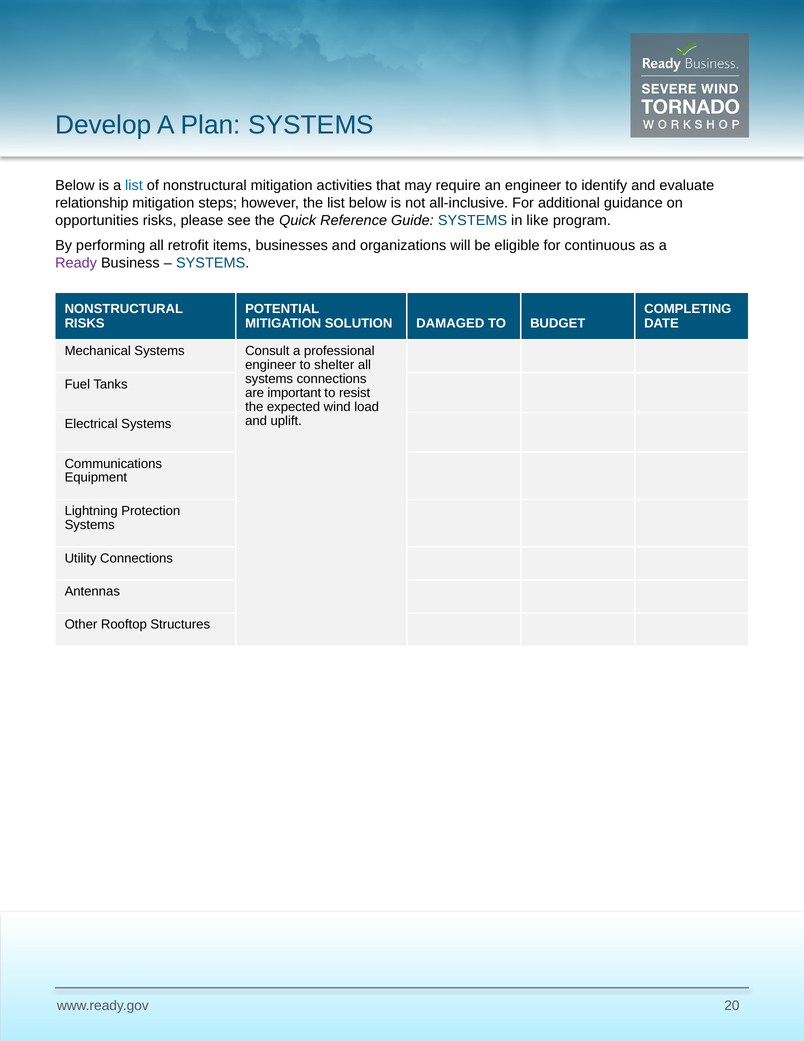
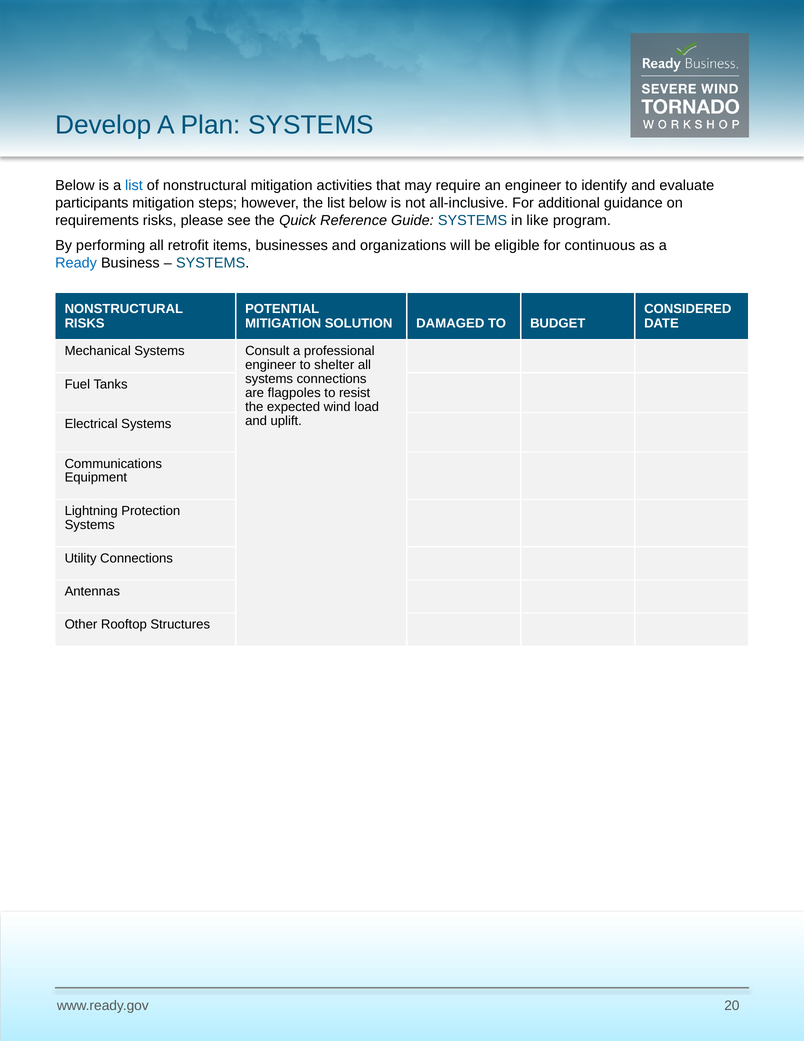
relationship: relationship -> participants (92, 203)
opportunities: opportunities -> requirements (97, 220)
Ready colour: purple -> blue (76, 263)
COMPLETING: COMPLETING -> CONSIDERED (688, 309)
important: important -> flagpoles (294, 393)
